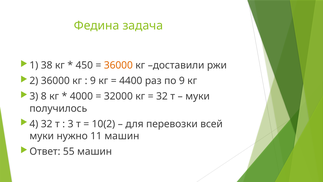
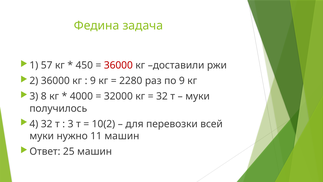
38: 38 -> 57 (47, 65)
36000 colour: orange -> red (118, 65)
4400: 4400 -> 2280 (131, 81)
55: 55 -> 25 (69, 151)
